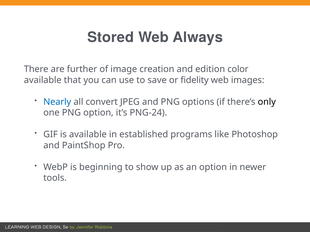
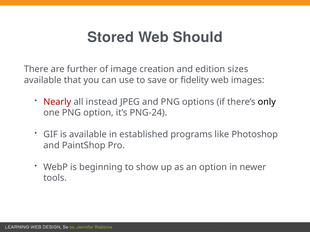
Always: Always -> Should (198, 37)
color: color -> sizes (238, 69)
Nearly colour: blue -> red (57, 102)
convert: convert -> instead (102, 102)
